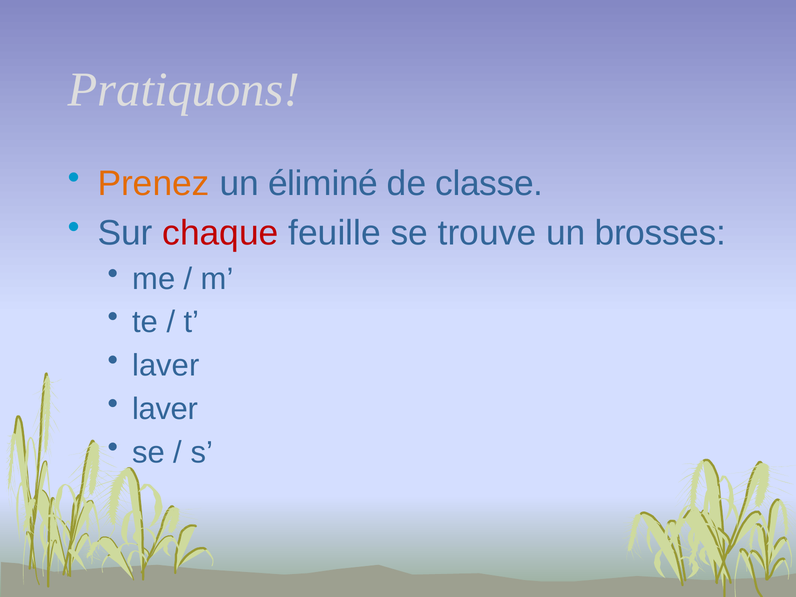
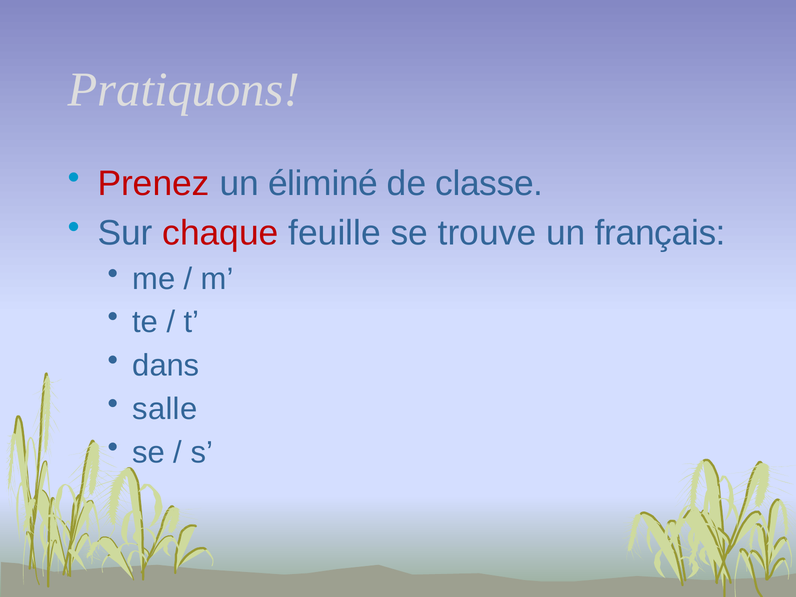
Prenez colour: orange -> red (154, 184)
brosses: brosses -> français (660, 233)
laver: laver -> dans (166, 366)
laver: laver -> salle (165, 409)
